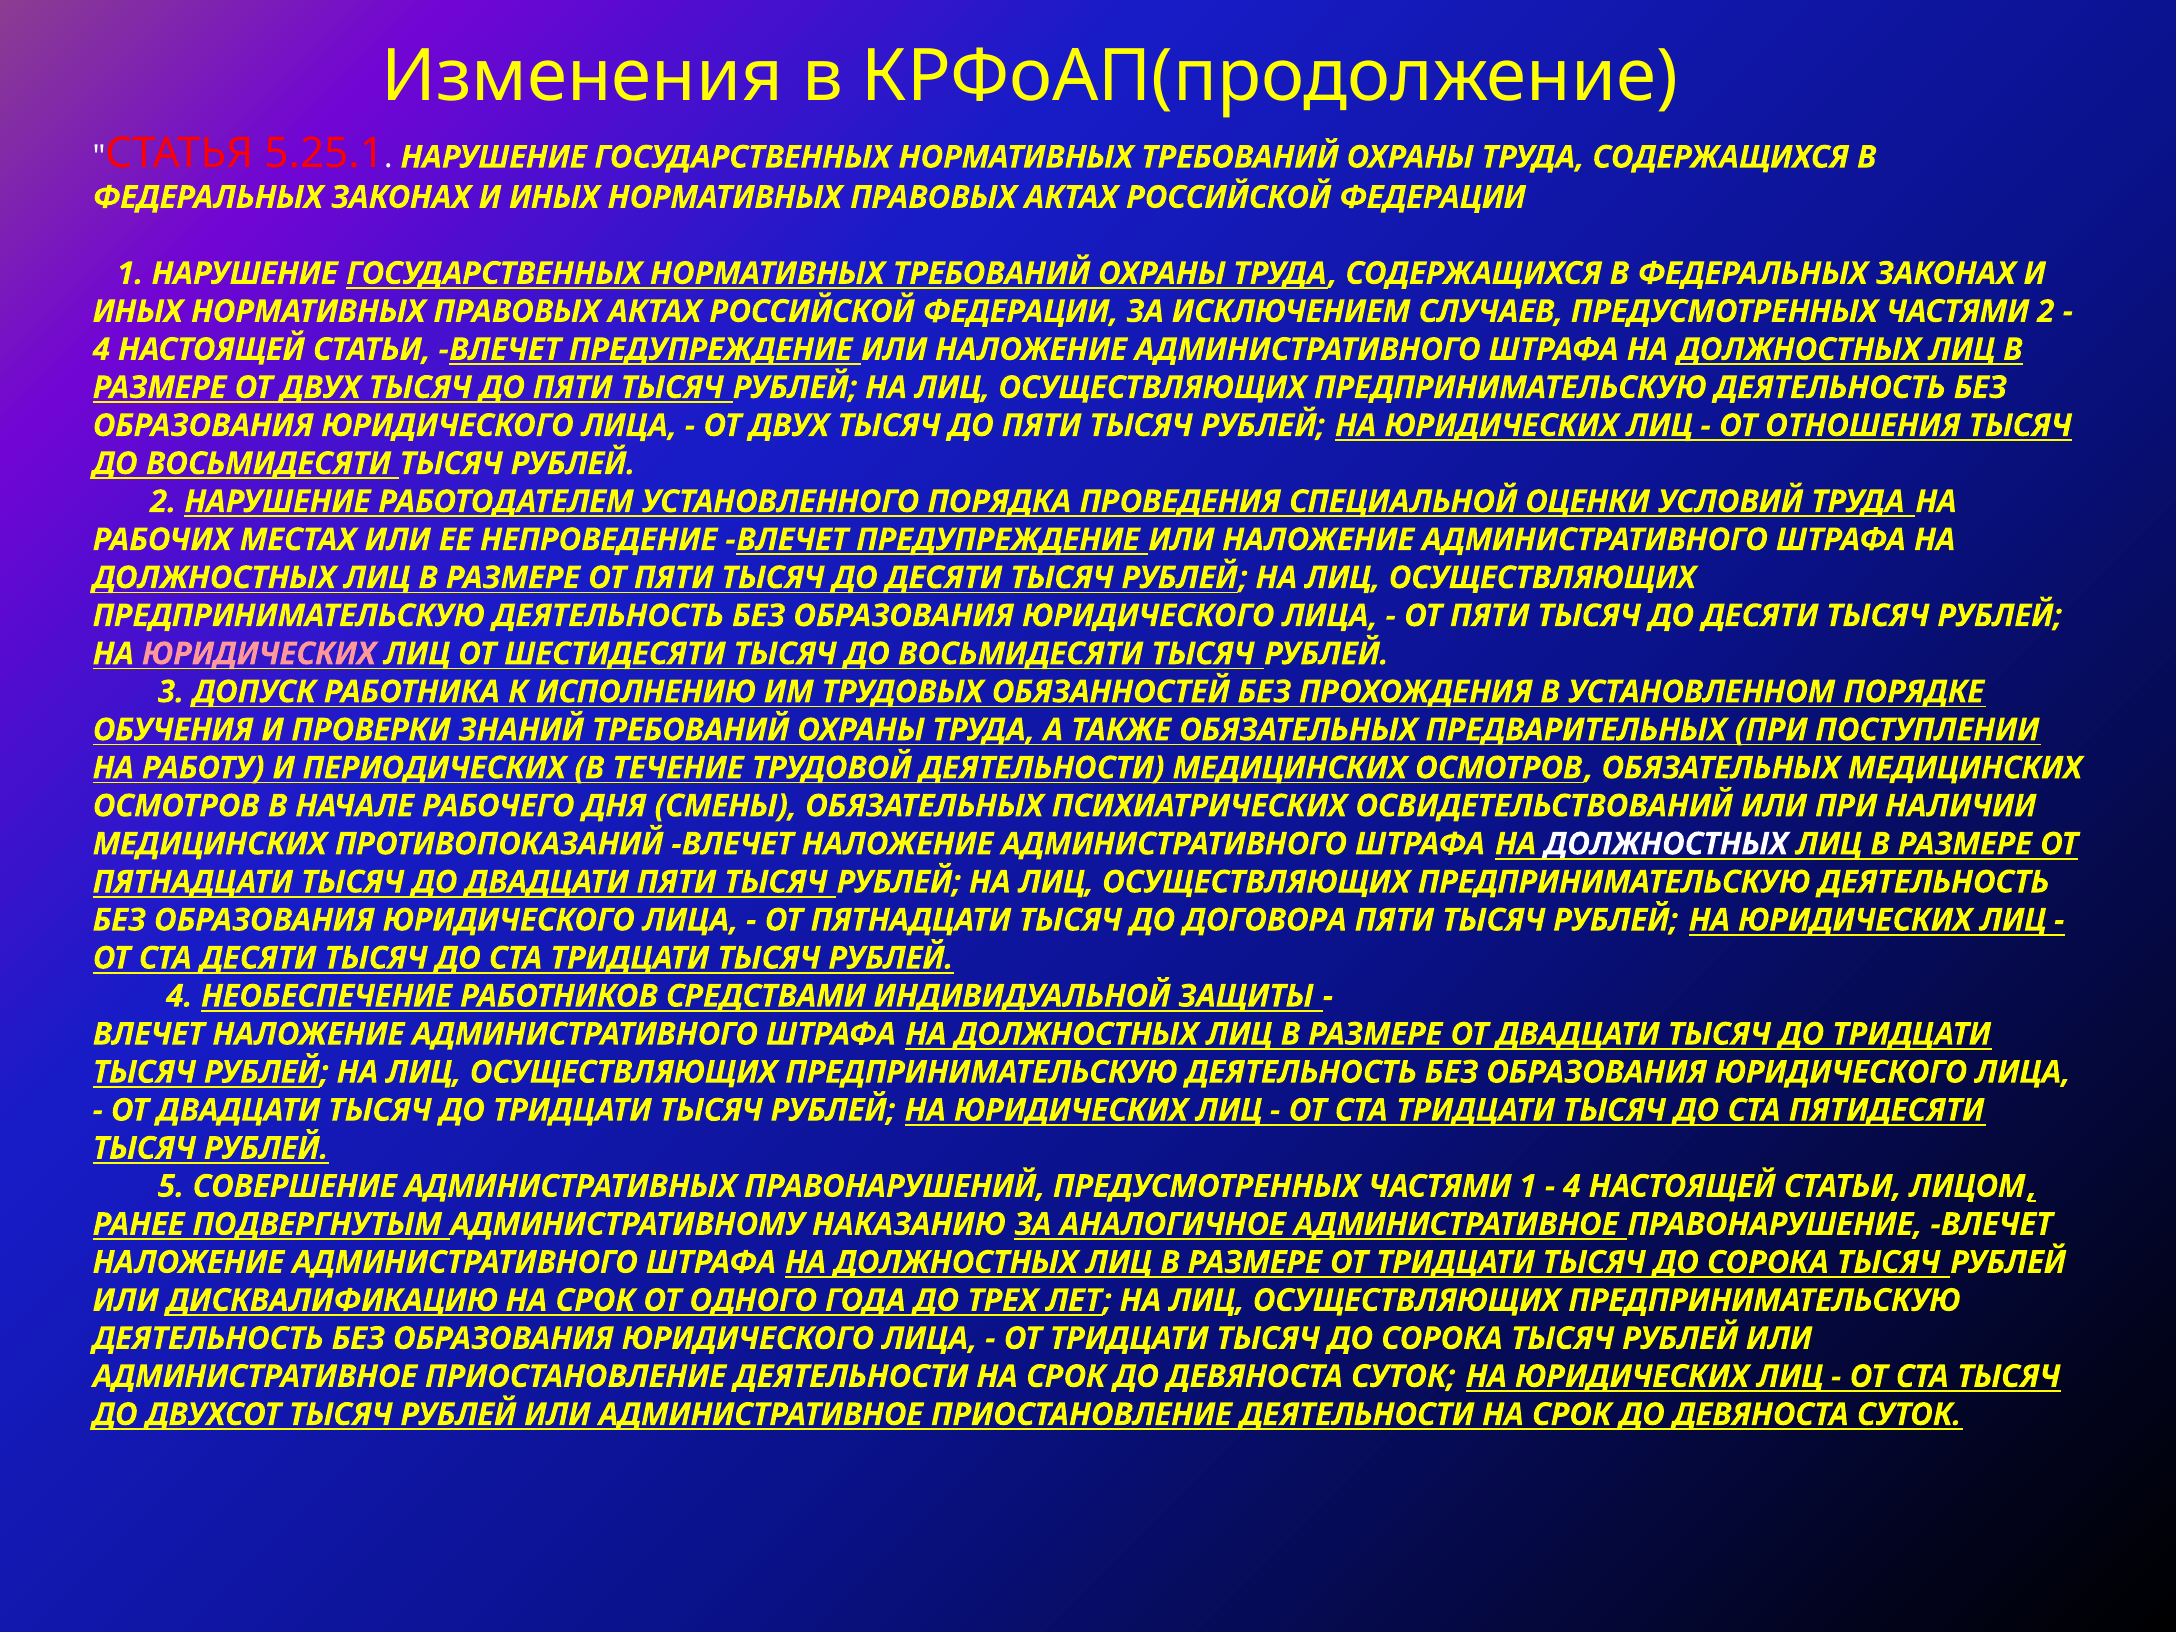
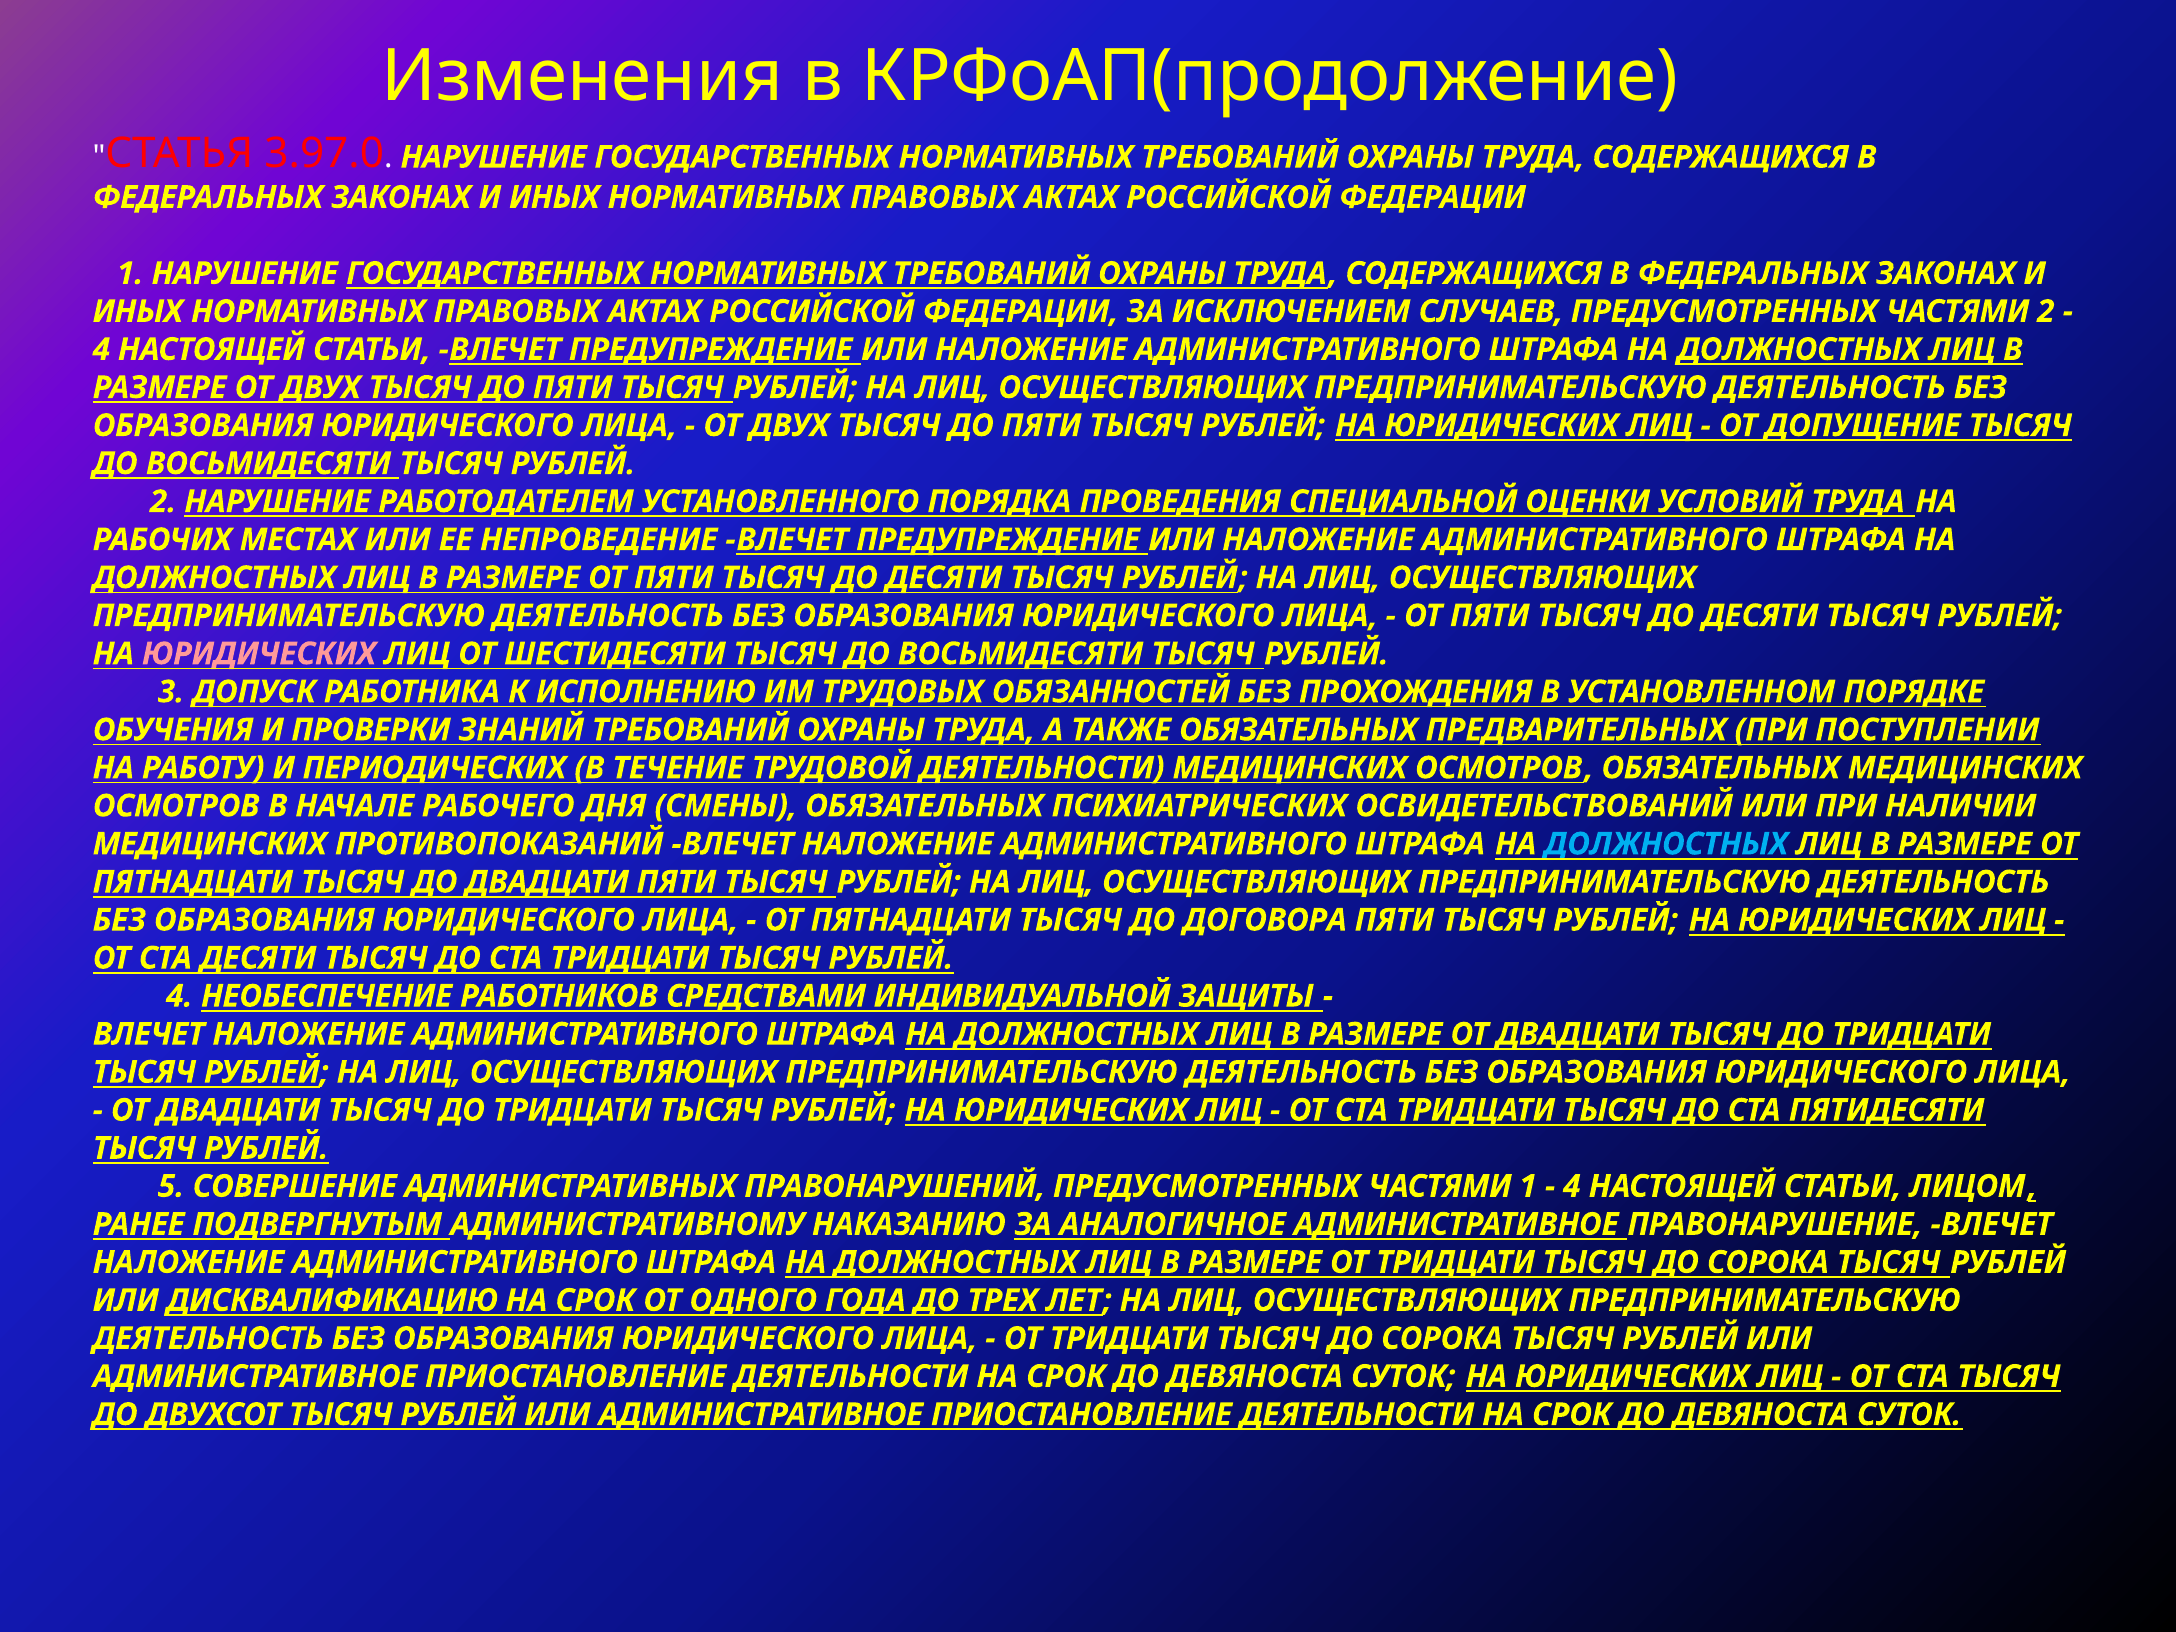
5.25.1: 5.25.1 -> 3.97.0 (324, 154)
ОТНОШЕНИЯ: ОТНОШЕНИЯ -> ДОПУЩЕНИЕ (1863, 426)
ДОЛЖНОСТНЫХ colour: white -> light blue (1666, 844)
